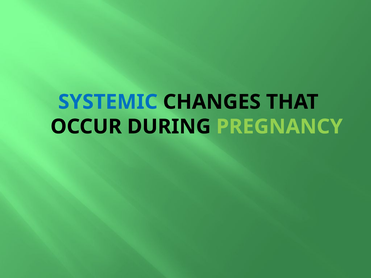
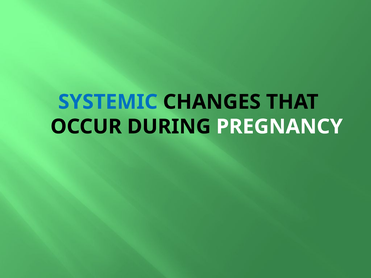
PREGNANCY colour: light green -> white (279, 127)
